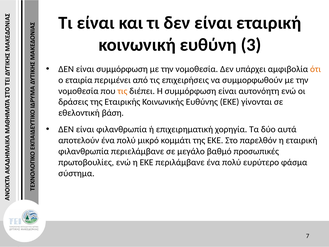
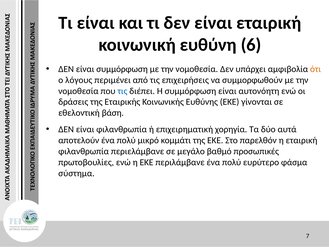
3: 3 -> 6 (251, 45)
εταιρία: εταιρία -> λόγους (79, 80)
τις colour: orange -> blue (122, 91)
